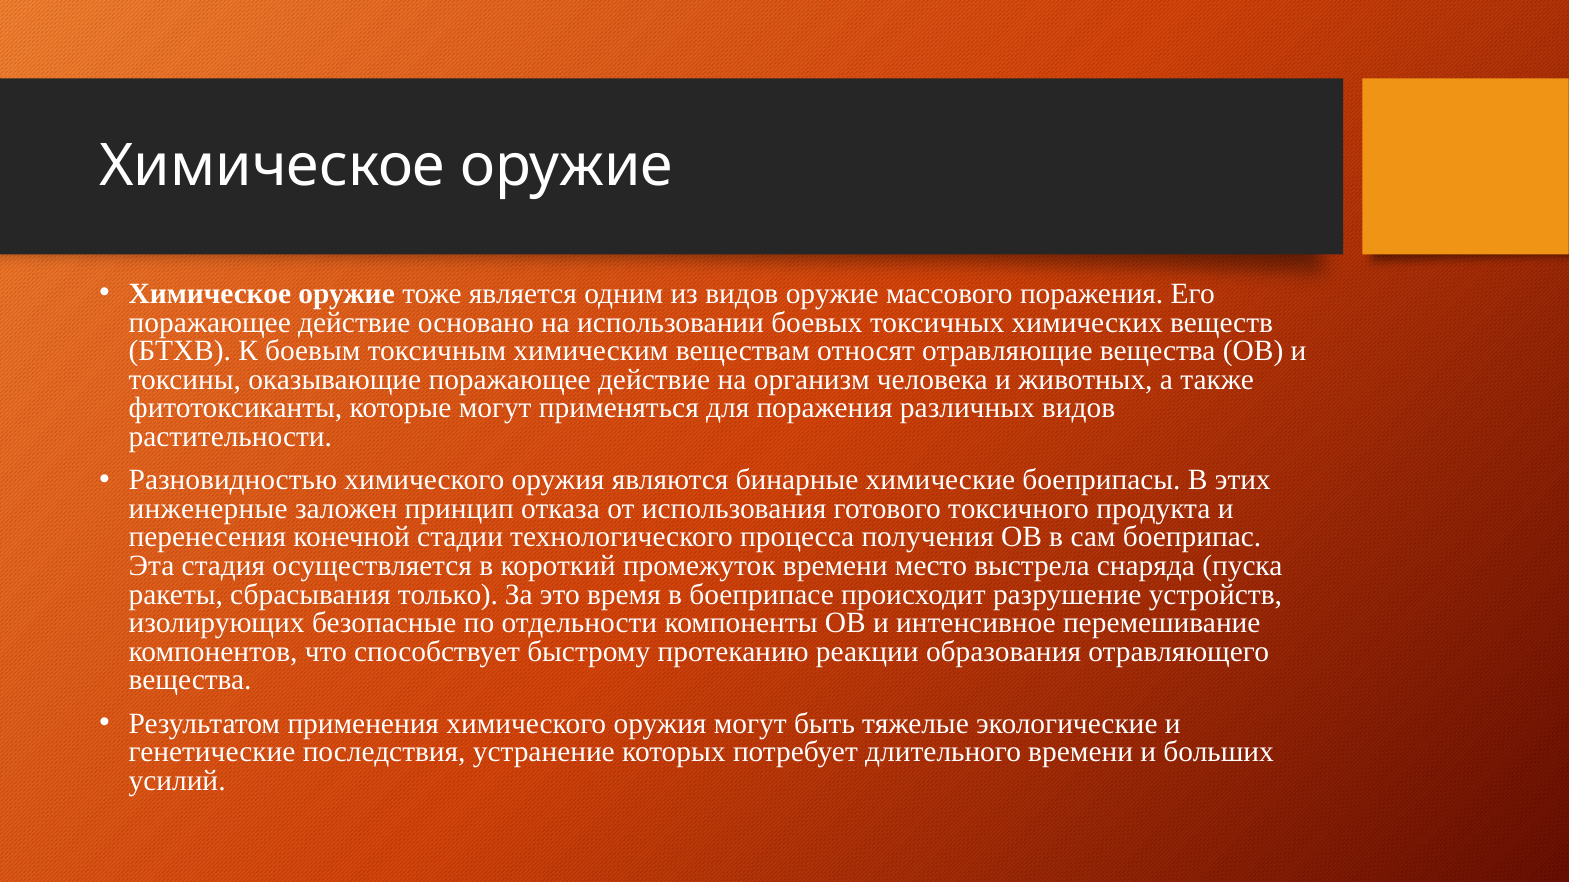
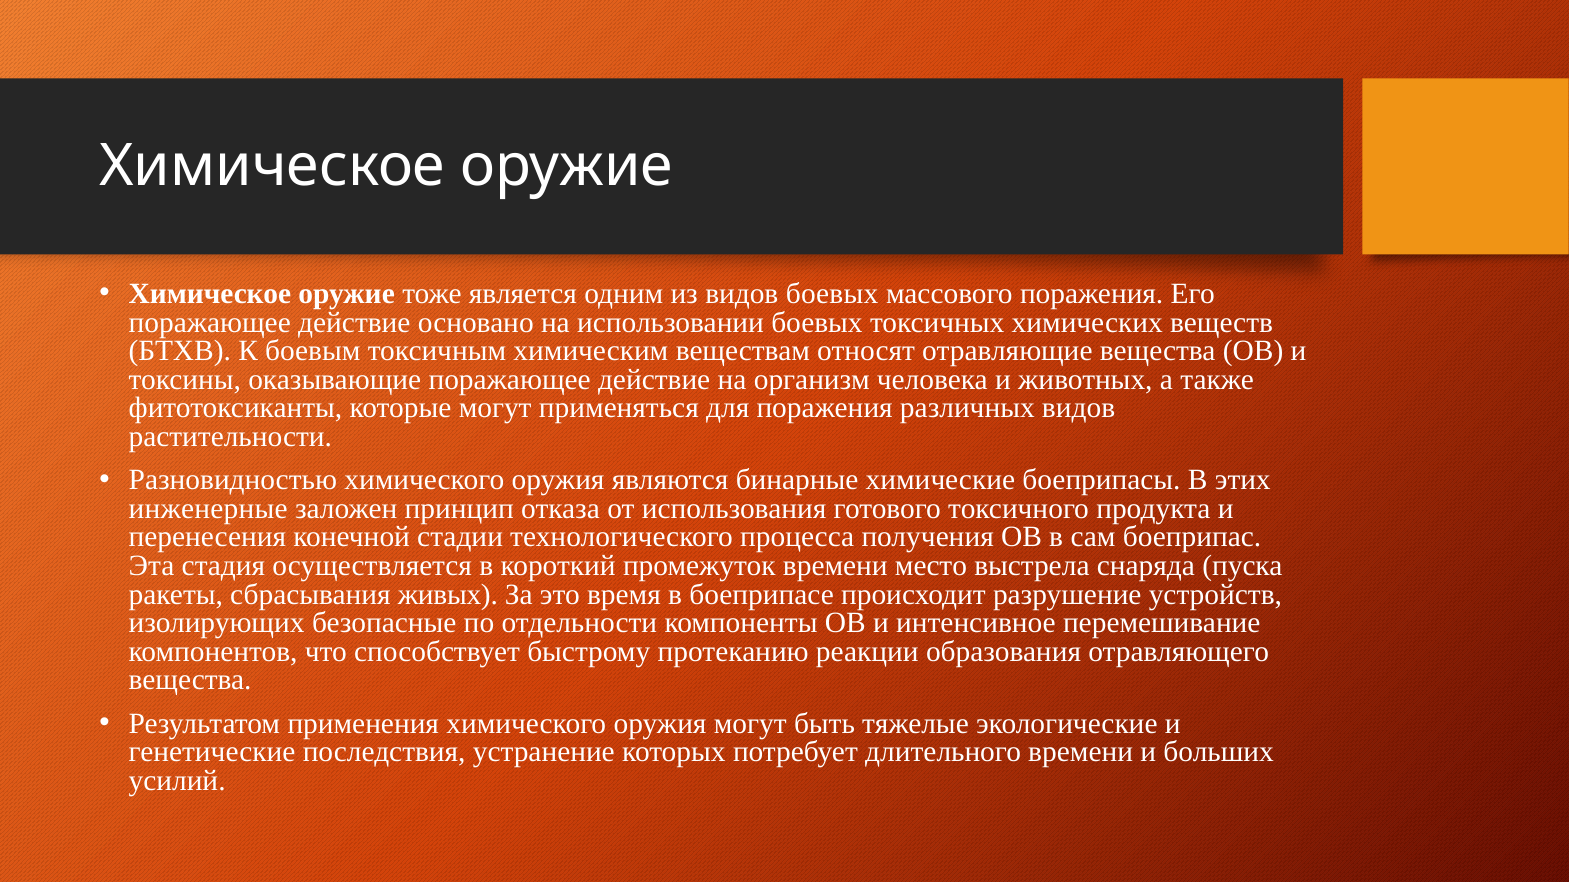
видов оружие: оружие -> боевых (832, 294)
только: только -> живых (448, 595)
